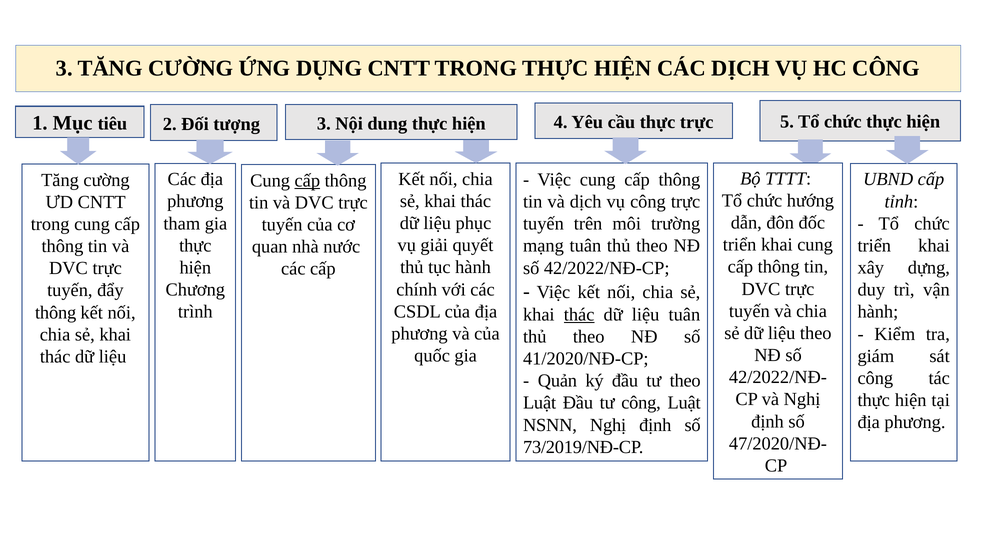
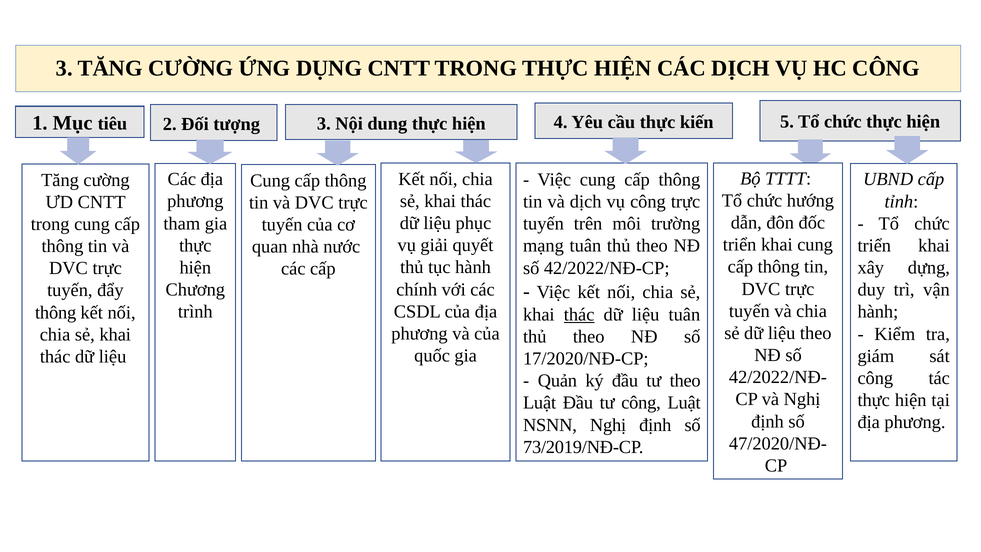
thực trực: trực -> kiến (697, 122)
cấp underline: present -> none (307, 180)
41/2020/NĐ-CP: 41/2020/NĐ-CP -> 17/2020/NĐ-CP (586, 359)
